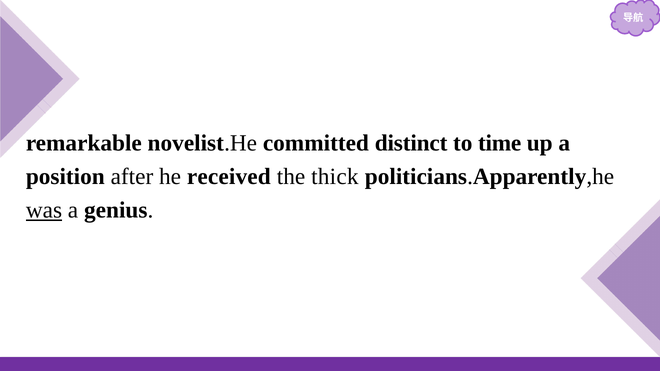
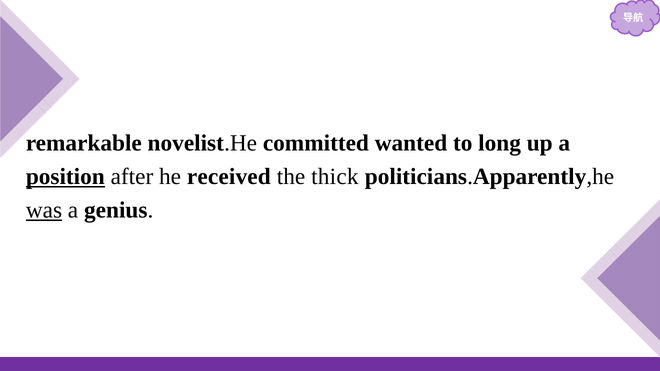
distinct: distinct -> wanted (411, 143)
time: time -> long (500, 143)
position underline: none -> present (65, 177)
